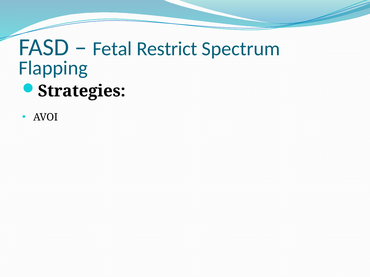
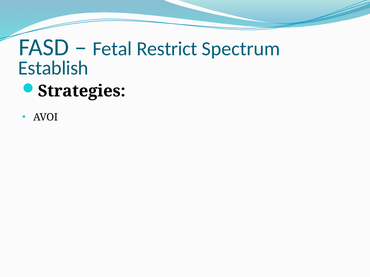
Flapping: Flapping -> Establish (53, 68)
